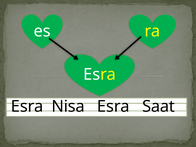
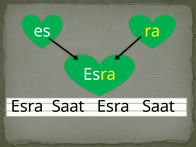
Nisa: Nisa -> Saat (68, 106)
